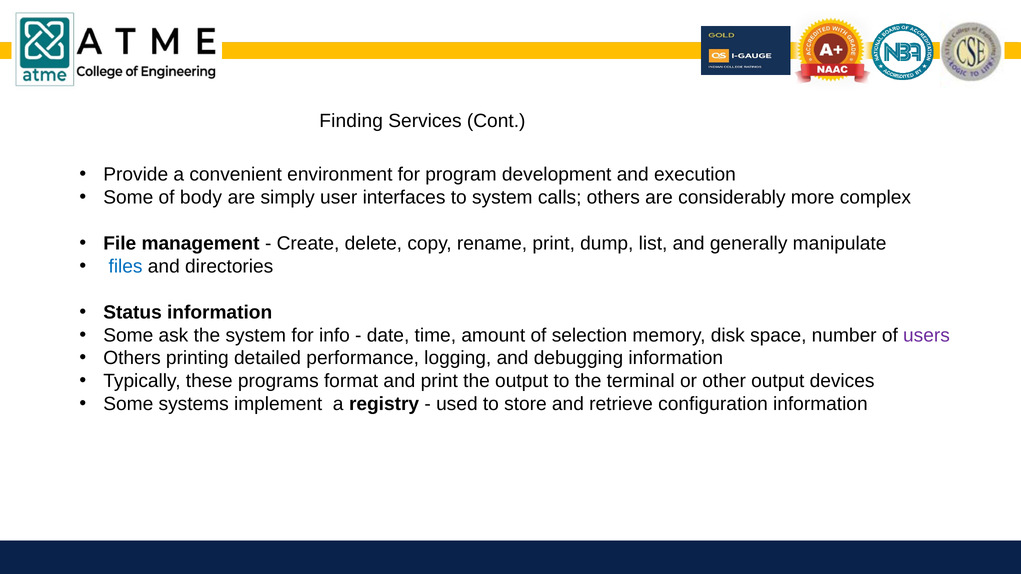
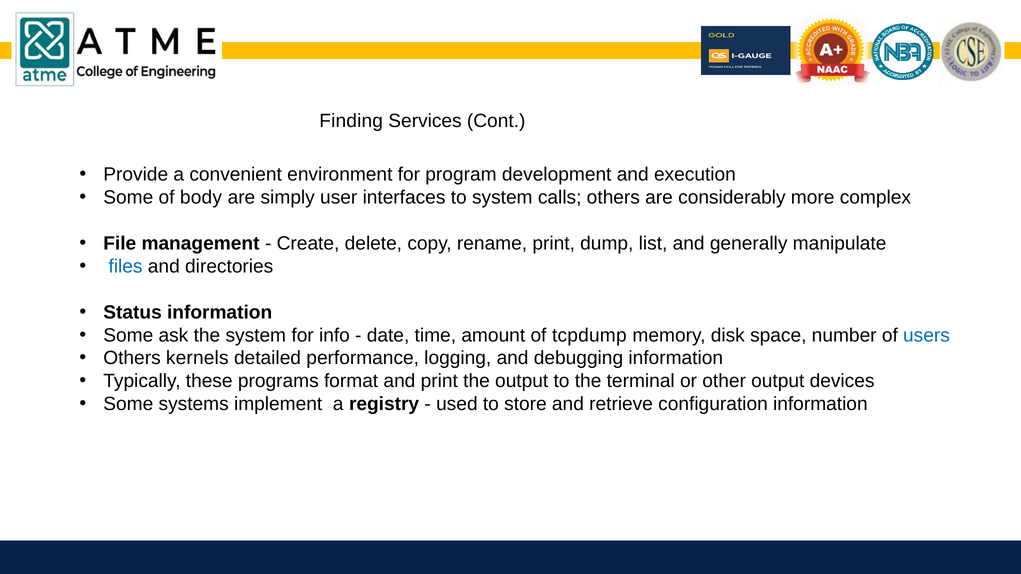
selection: selection -> tcpdump (589, 335)
users colour: purple -> blue (927, 335)
printing: printing -> kernels (197, 358)
